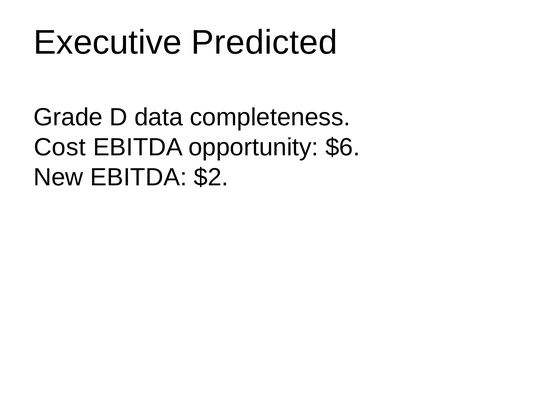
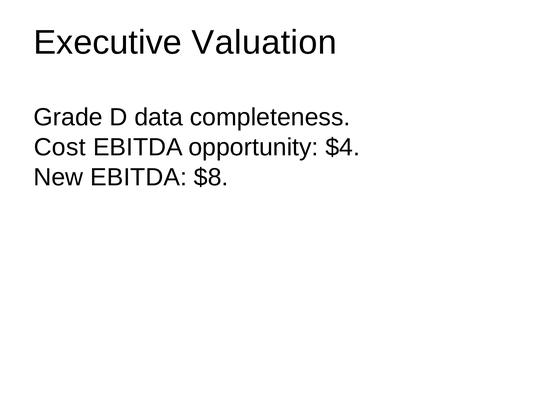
Predicted: Predicted -> Valuation (264, 43)
$6: $6 -> $4 (343, 147)
$2: $2 -> $8 (211, 177)
